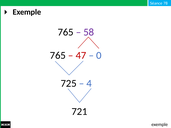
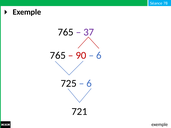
58: 58 -> 37 (89, 32)
47: 47 -> 90 (81, 55)
0: 0 -> 6 (99, 55)
4: 4 -> 6 (89, 84)
